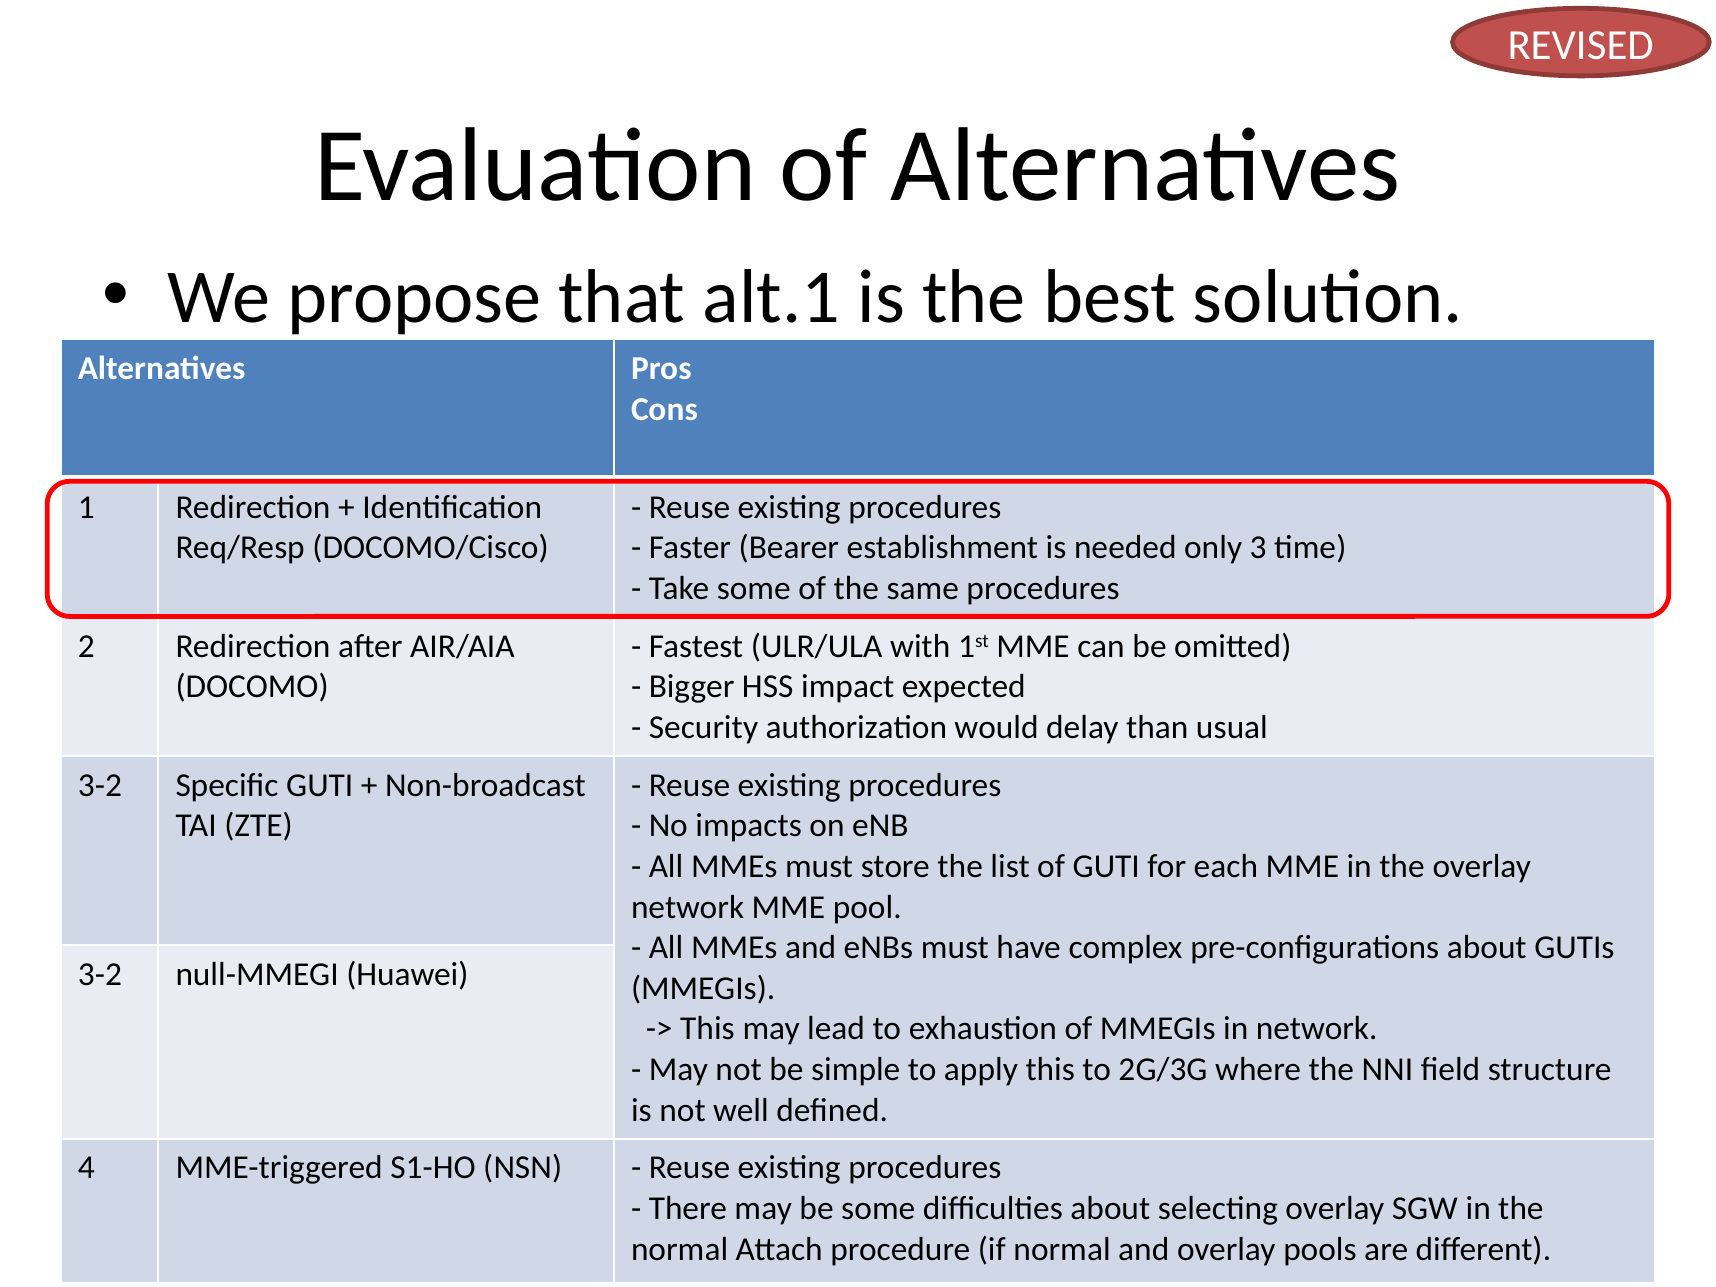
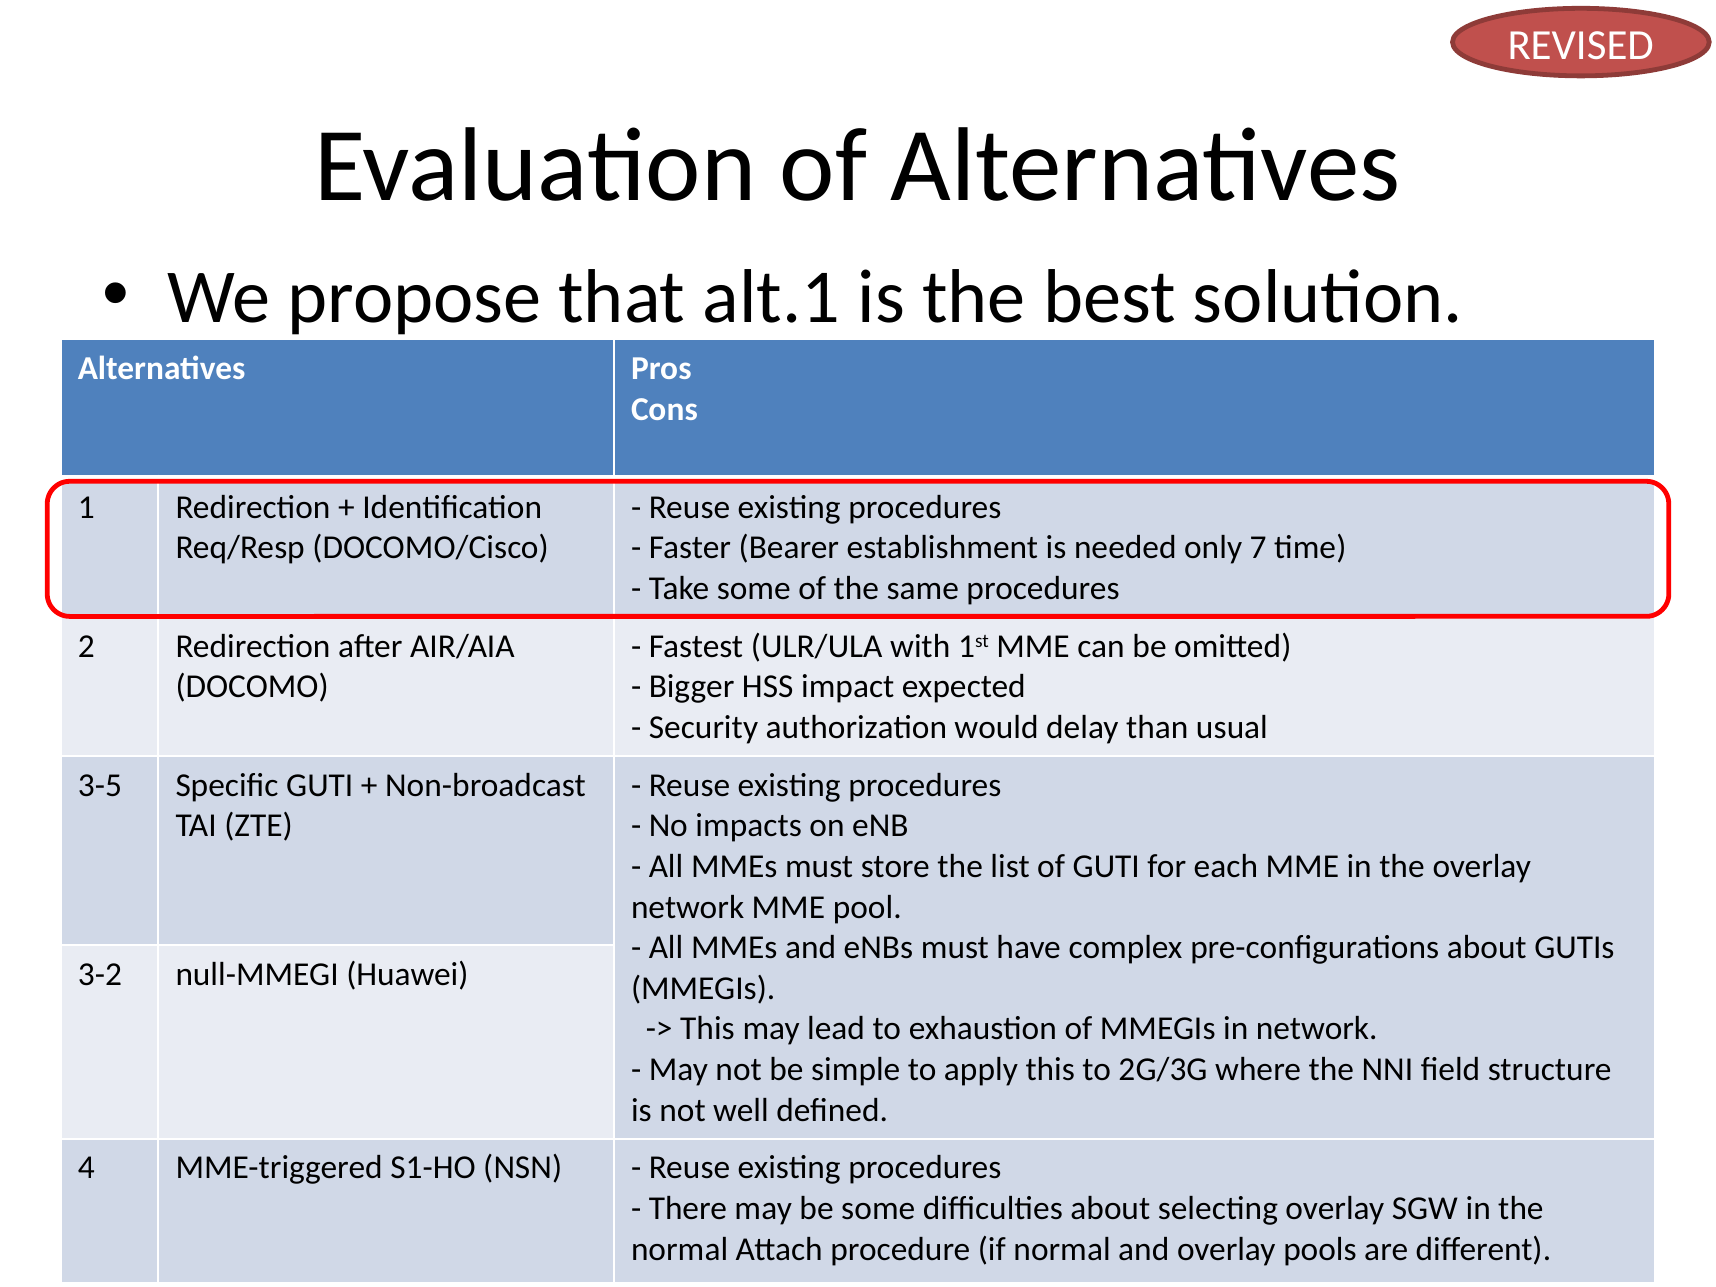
3: 3 -> 7 (1258, 548)
3-2: 3-2 -> 3-5 (100, 785)
